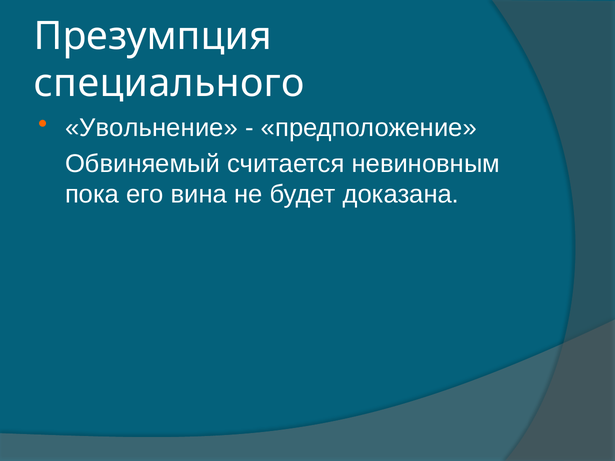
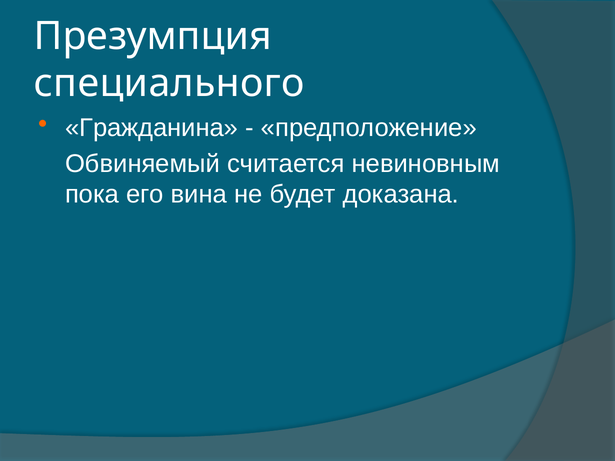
Увольнение: Увольнение -> Гражданина (152, 128)
